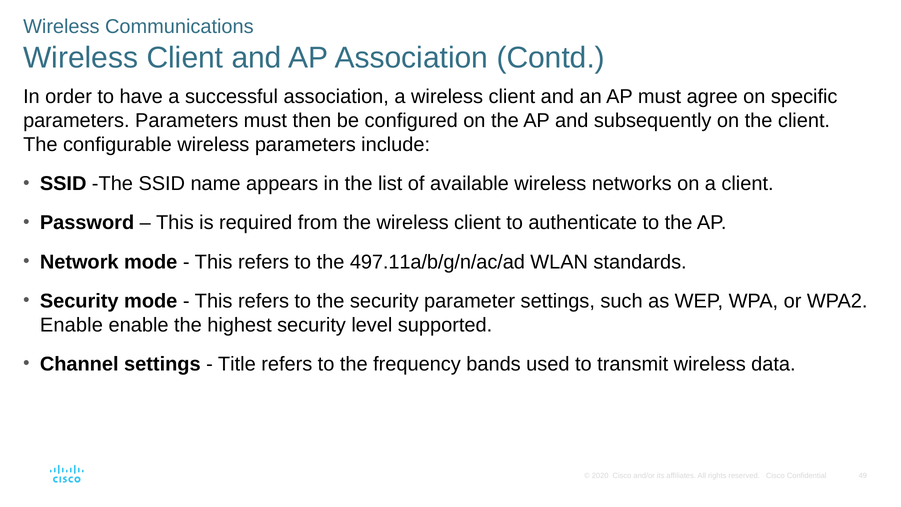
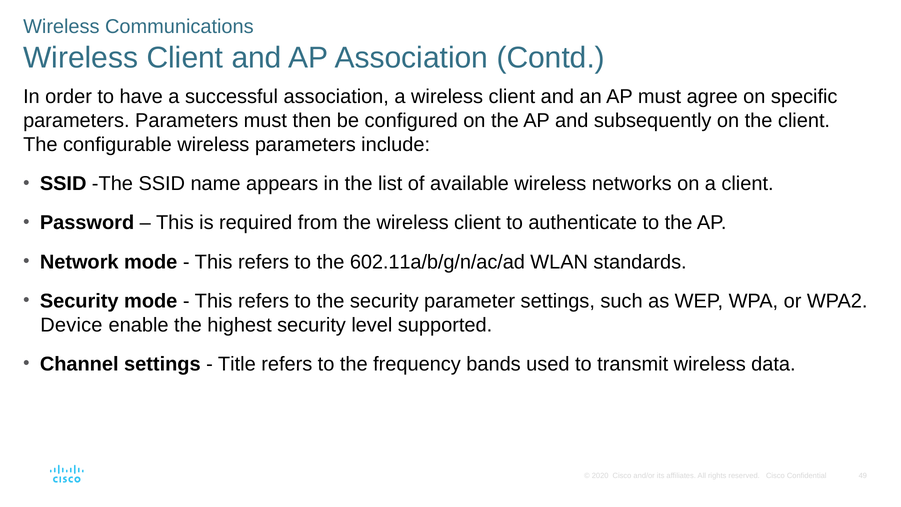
497.11a/b/g/n/ac/ad: 497.11a/b/g/n/ac/ad -> 602.11a/b/g/n/ac/ad (437, 262)
Enable: Enable -> Device (71, 325)
